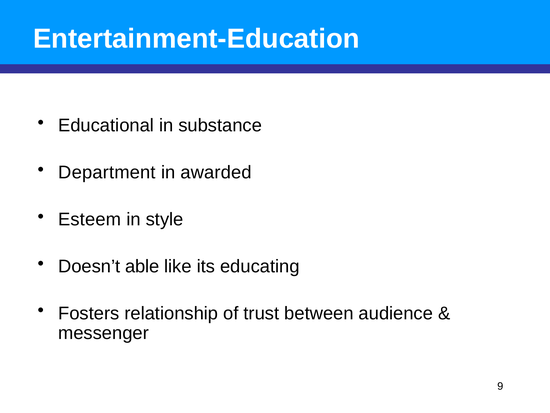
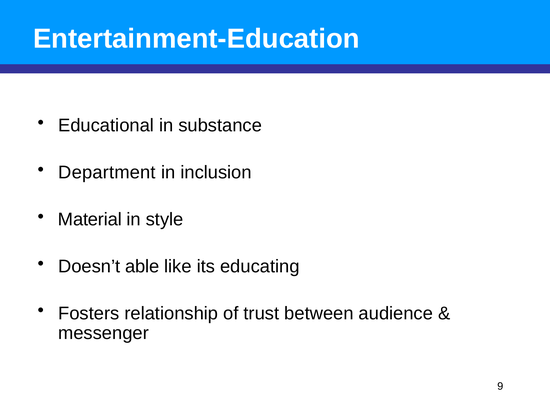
awarded: awarded -> inclusion (216, 172)
Esteem: Esteem -> Material (90, 219)
